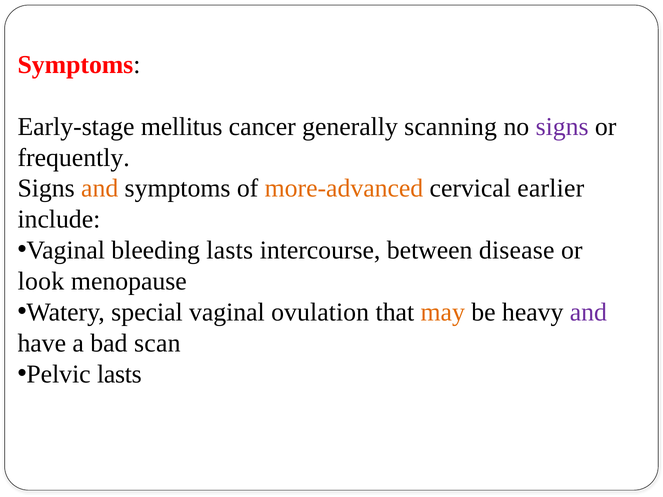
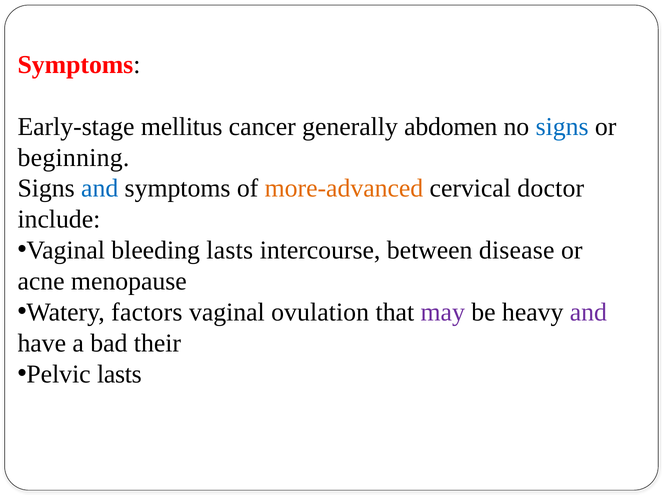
scanning: scanning -> abdomen (451, 127)
signs colour: purple -> blue (562, 127)
frequently: frequently -> beginning (74, 158)
and colour: orange -> blue (100, 189)
earlier: earlier -> doctor (551, 189)
look: look -> acne (41, 281)
special: special -> factors (147, 312)
may colour: orange -> purple (443, 312)
scan: scan -> their (157, 343)
